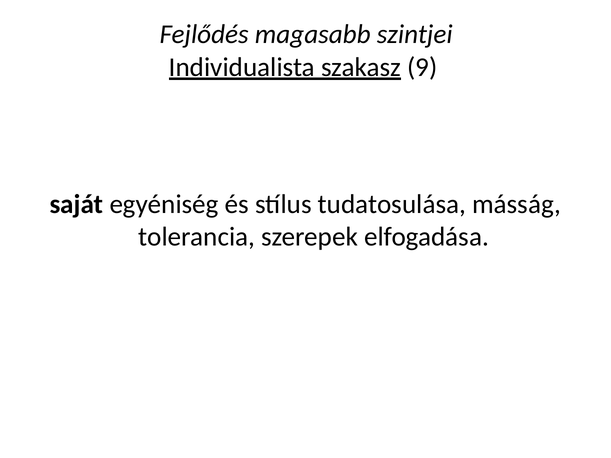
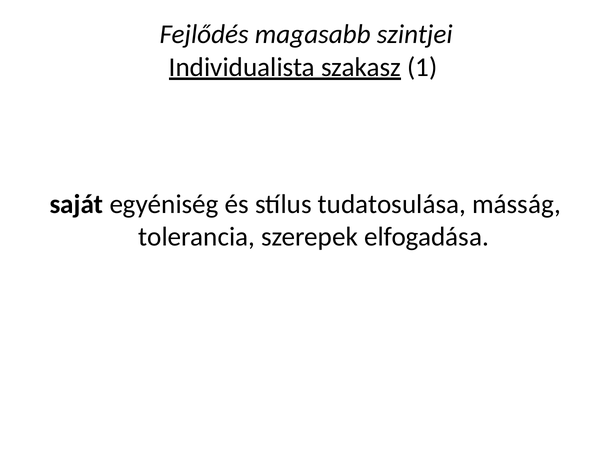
9: 9 -> 1 (422, 67)
